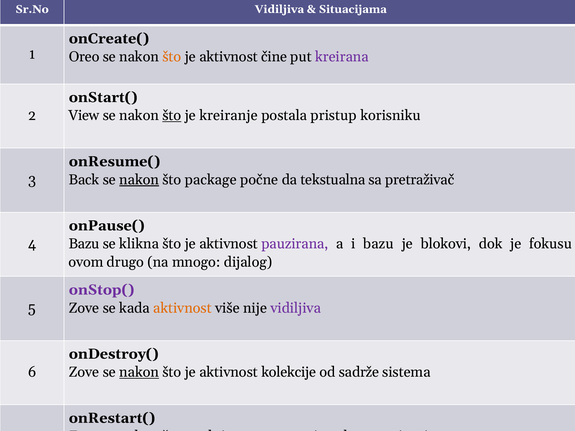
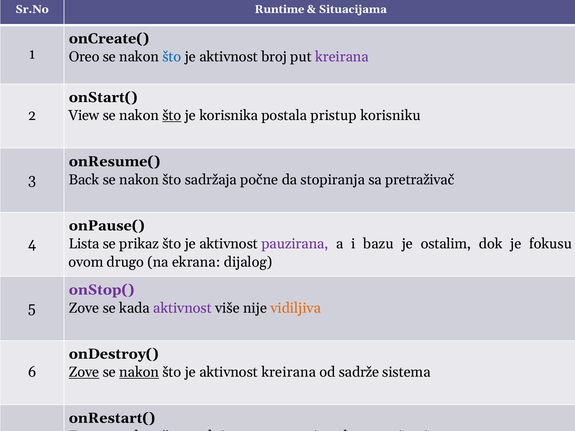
Sr.No Vidiljiva: Vidiljiva -> Runtime (280, 9)
što colour: orange -> blue (172, 57)
čine: čine -> broj (274, 57)
kreiranje: kreiranje -> korisnika (229, 116)
nakon underline: present -> none (139, 180)
package: package -> sadržaja (211, 180)
da tekstualna: tekstualna -> stopiranja (333, 180)
Bazu: Bazu -> Lista (84, 244)
klikna: klikna -> prikaz (139, 244)
blokovi: blokovi -> ostalim (446, 244)
mnogo: mnogo -> ekrana (196, 262)
aktivnost colour: orange -> purple (182, 308)
vidiljiva colour: purple -> orange (296, 308)
Zove underline: none -> present (84, 372)
aktivnost kolekcije: kolekcije -> kreirana (289, 372)
